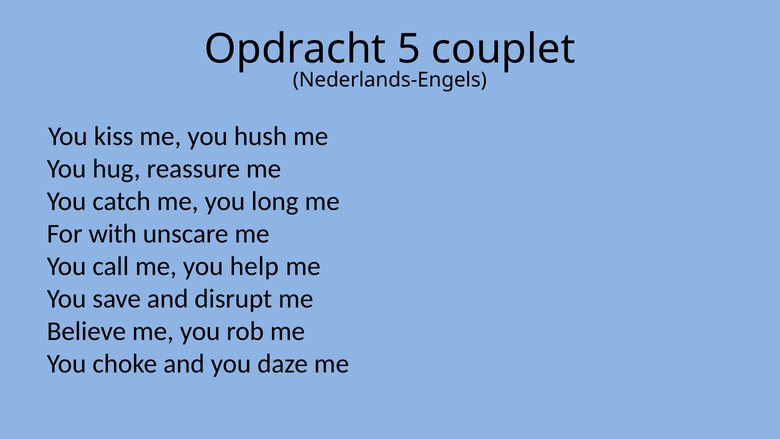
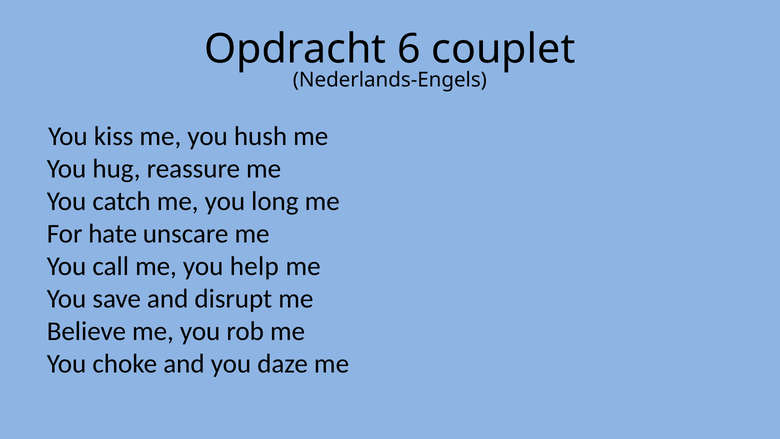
5: 5 -> 6 (409, 49)
with: with -> hate (113, 234)
